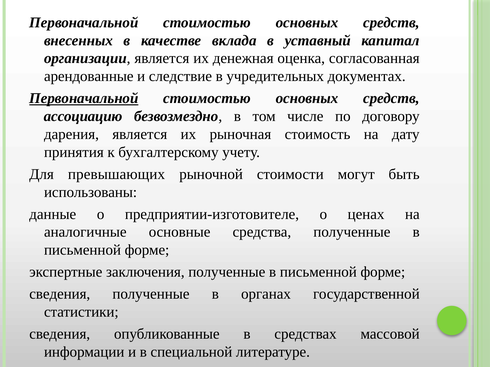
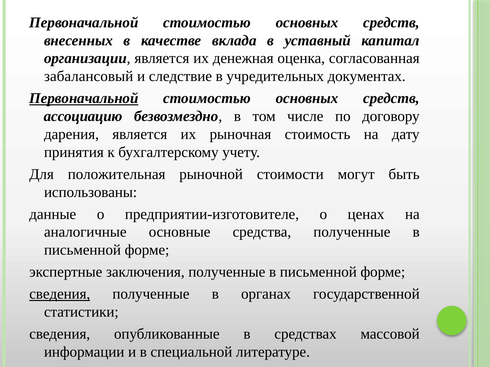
арендованные: арендованные -> забалансовый (89, 76)
превышающих: превышающих -> положительная (117, 174)
сведения underline: none -> present (60, 294)
